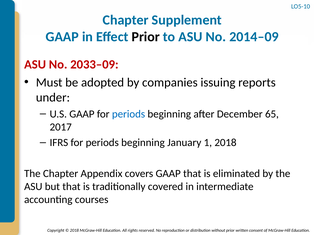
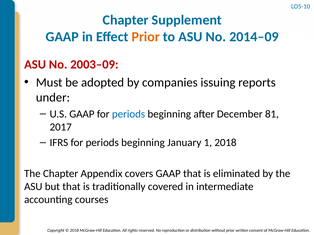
Prior colour: black -> orange (146, 37)
2033–09: 2033–09 -> 2003–09 (94, 65)
65: 65 -> 81 (272, 114)
